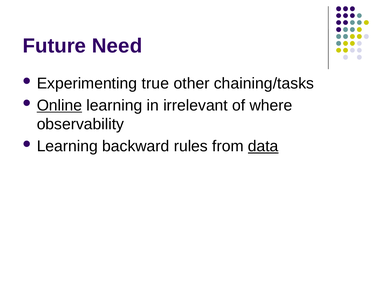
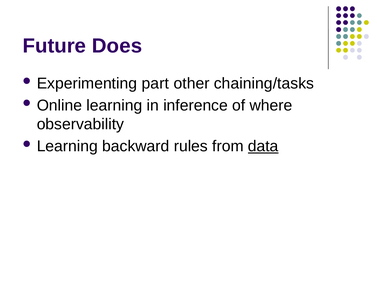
Need: Need -> Does (117, 46)
true: true -> part (155, 83)
Online underline: present -> none (59, 105)
irrelevant: irrelevant -> inference (196, 105)
